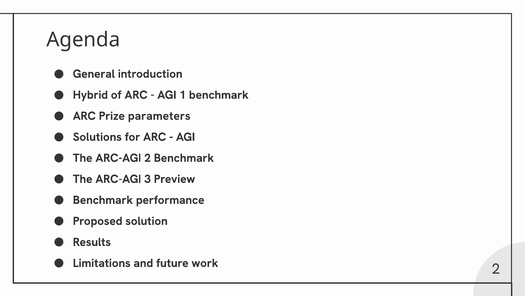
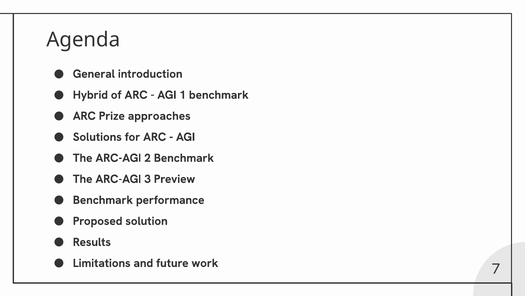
parameters: parameters -> approaches (159, 116)
work 2: 2 -> 7 (496, 268)
